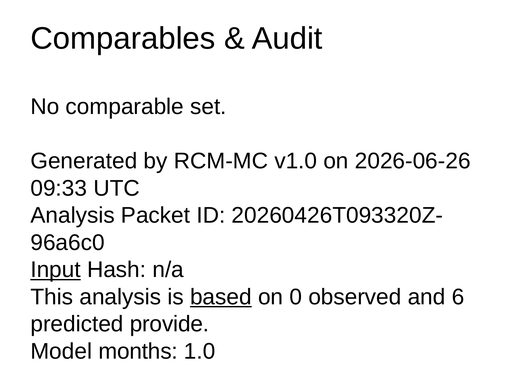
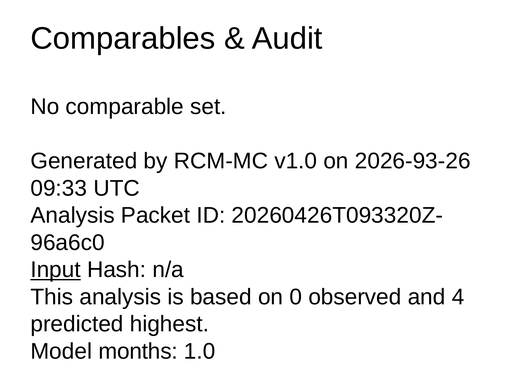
2026-06-26: 2026-06-26 -> 2026-93-26 (413, 161)
based underline: present -> none (221, 297)
6: 6 -> 4 (458, 297)
provide: provide -> highest (169, 324)
